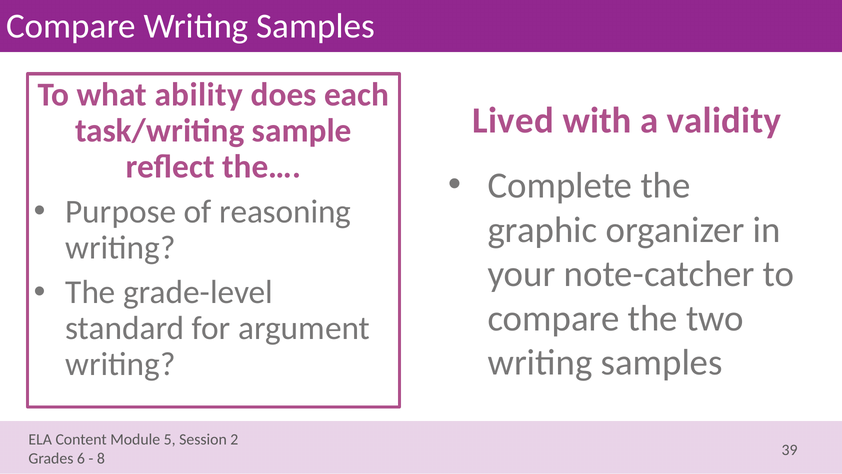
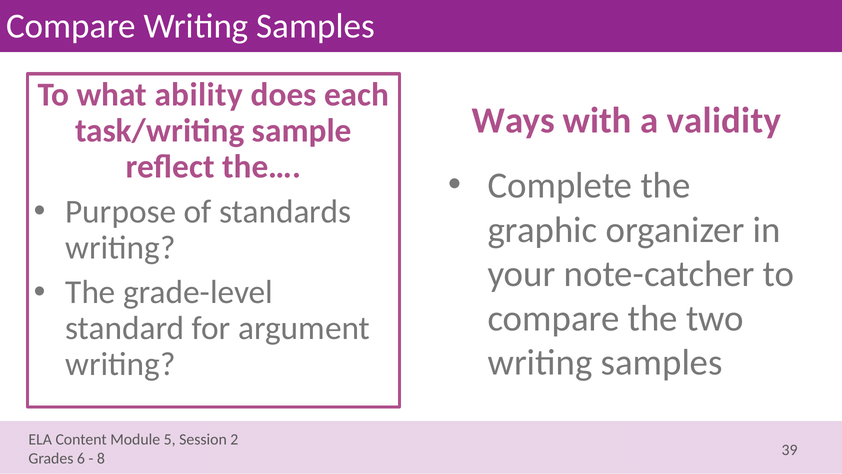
Lived: Lived -> Ways (513, 120)
reasoning: reasoning -> standards (285, 211)
